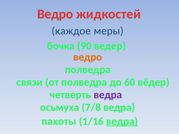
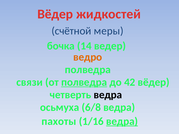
Ведро: Ведро -> Вёдер (55, 14)
каждое: каждое -> счётной (71, 31)
90: 90 -> 14 (84, 46)
полведра underline: none -> present (84, 82)
60: 60 -> 42 (130, 82)
ведра colour: purple -> black (108, 95)
7/8: 7/8 -> 6/8 (91, 108)
